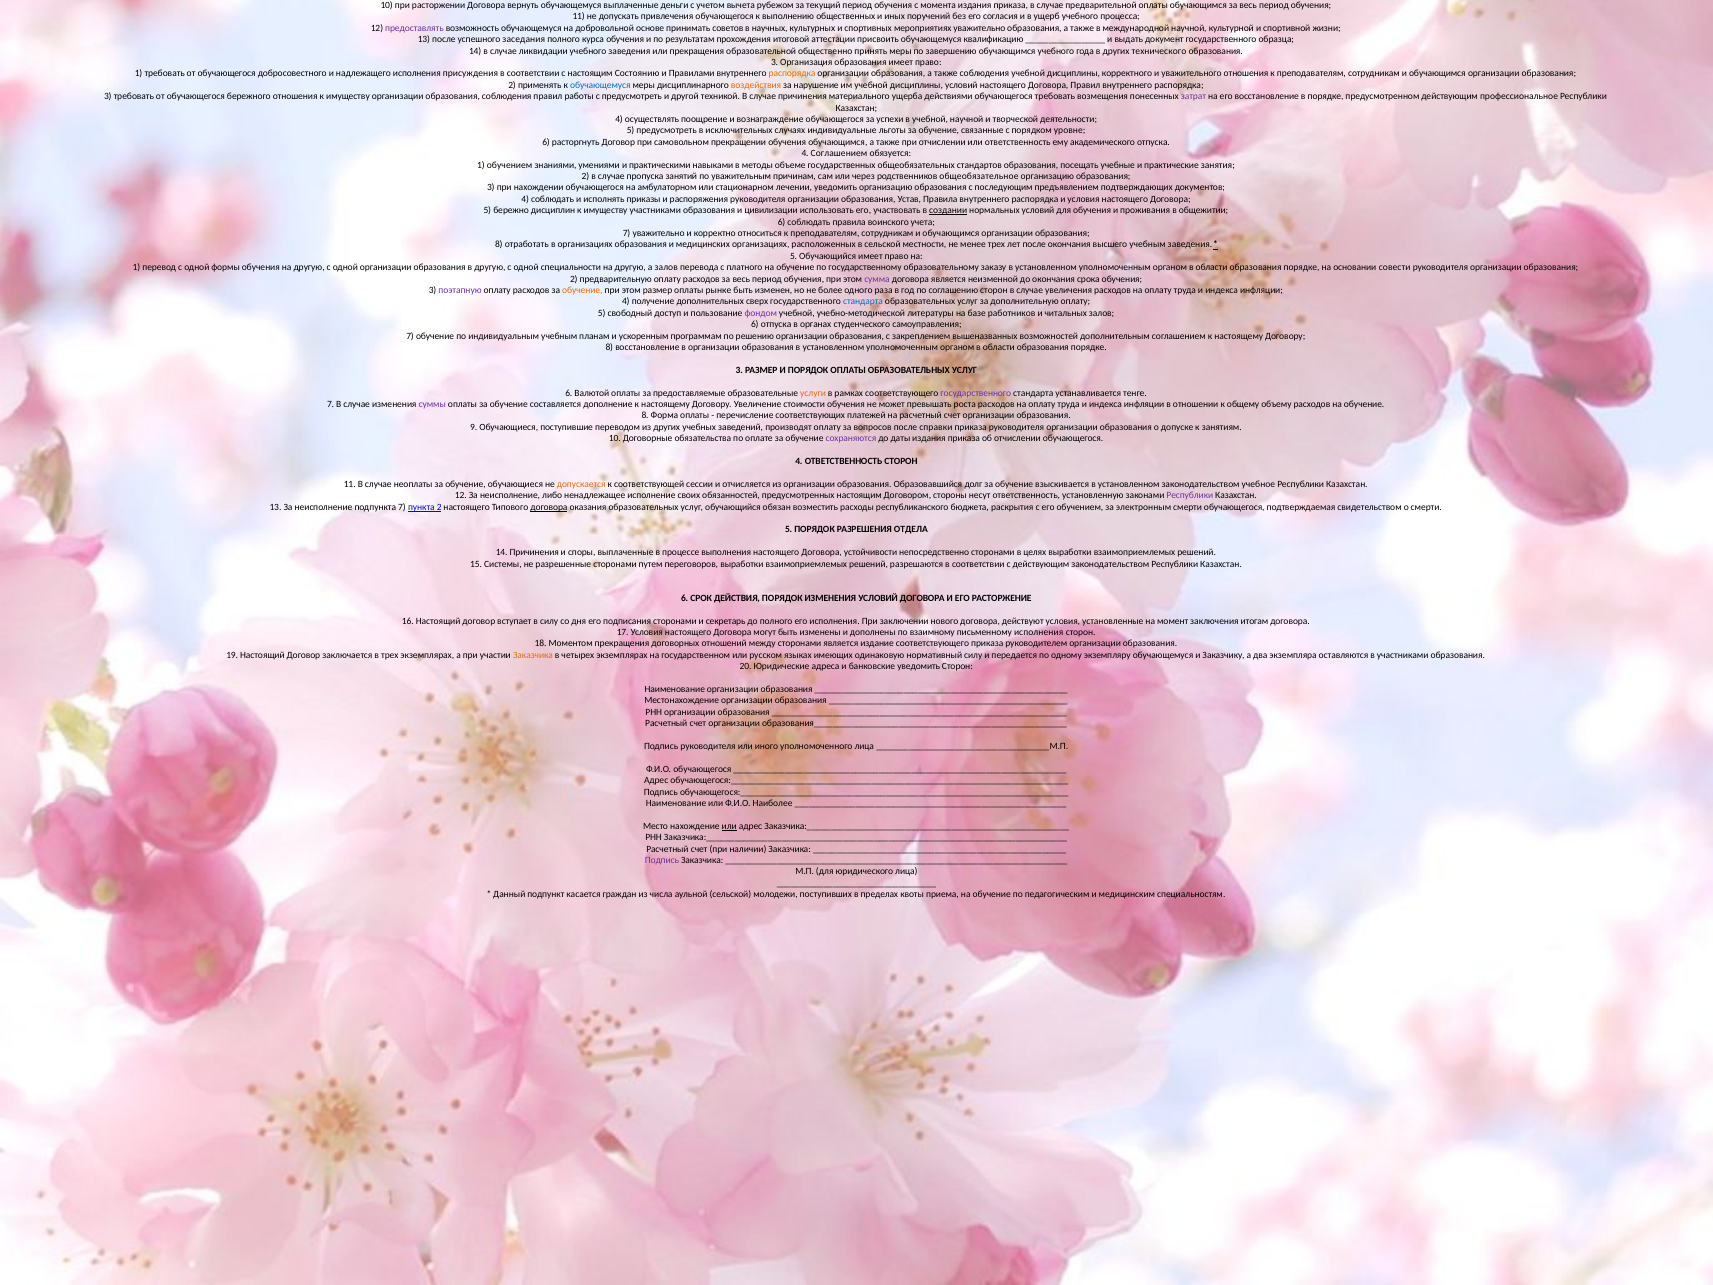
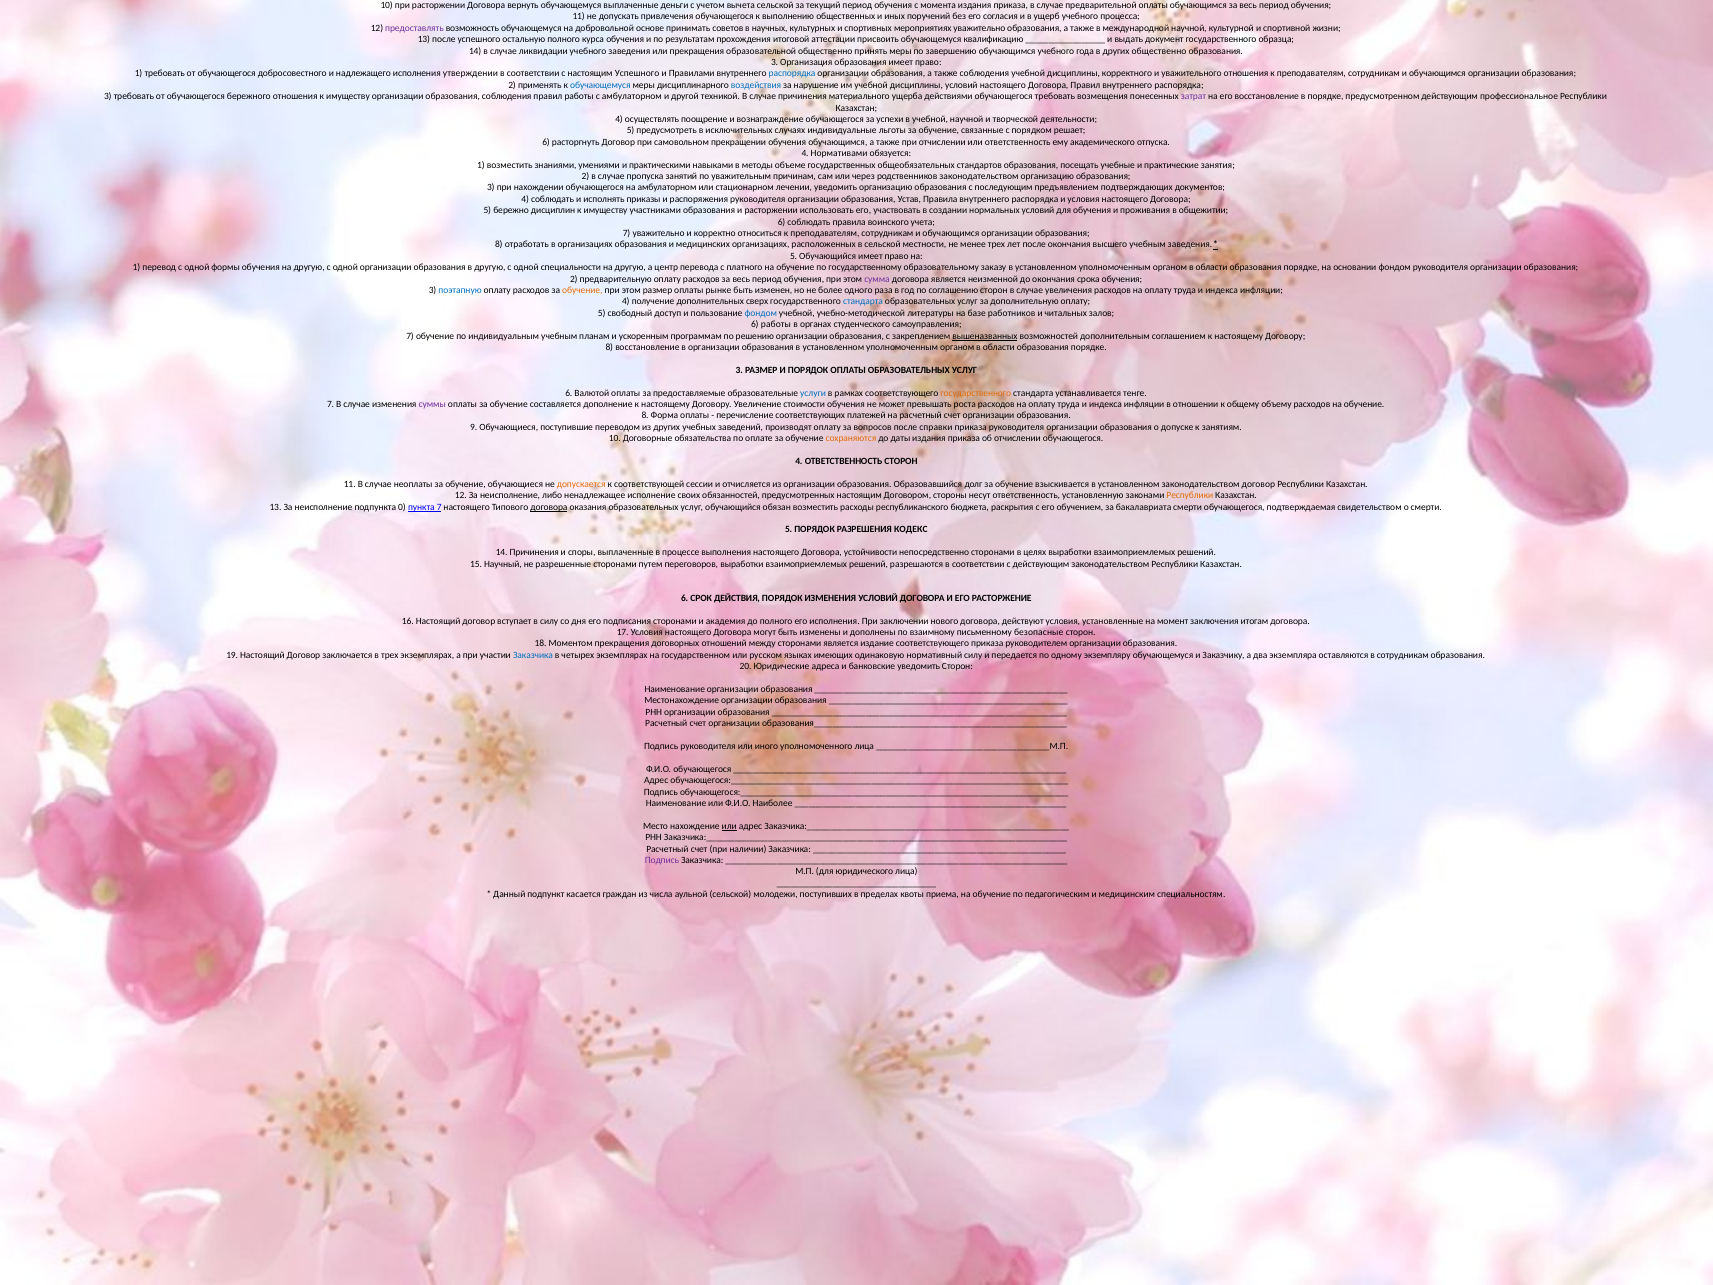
вычета рубежом: рубежом -> сельской (775, 5)
успешного заседания: заседания -> остальную (524, 39)
других технического: технического -> общественно (1159, 51)
присуждения: присуждения -> утверждении (470, 74)
настоящим Состоянию: Состоянию -> Успешного (637, 74)
распорядка colour: orange -> blue (792, 74)
воздействия colour: orange -> blue (756, 85)
с предусмотреть: предусмотреть -> амбулаторном (632, 96)
уровне: уровне -> решает (1070, 131)
4 Соглашением: Соглашением -> Нормативами (839, 153)
1 обучением: обучением -> возместить (510, 165)
родственников общеобязательное: общеобязательное -> законодательством (979, 176)
и цивилизации: цивилизации -> расторжении (771, 210)
создании underline: present -> none (948, 210)
а залов: залов -> центр (666, 267)
основании совести: совести -> фондом (1395, 267)
поэтапную colour: purple -> blue (460, 290)
фондом colour: purple -> blue (761, 313)
6 отпуска: отпуска -> работы (776, 324)
вышеназванных underline: none -> present (985, 336)
услуги colour: orange -> blue (813, 393)
государственного colour: purple -> orange (976, 393)
сохраняются colour: purple -> orange (851, 438)
законодательством учебное: учебное -> договор (1258, 484)
Республики colour: purple -> orange (1190, 495)
подпункта 7: 7 -> 0 (402, 507)
пункта 2: 2 -> 7 (439, 507)
электронным: электронным -> бакалавриата (1144, 507)
ОТДЕЛА: ОТДЕЛА -> КОДЕКС (911, 530)
Системы: Системы -> Научный (503, 564)
секретарь: секретарь -> академия (726, 621)
письменному исполнения: исполнения -> безопасные (1039, 632)
Заказчика colour: orange -> blue (533, 655)
в участниками: участниками -> сотрудникам (1403, 655)
